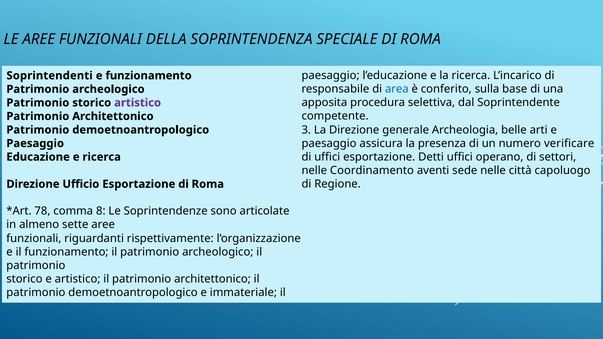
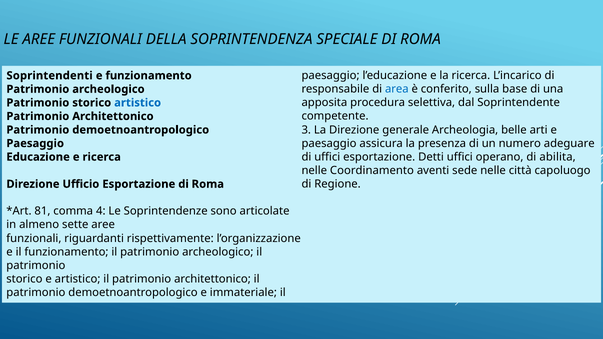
artistico colour: purple -> blue (138, 103)
verificare: verificare -> adeguare (569, 143)
settori: settori -> abilita (558, 157)
78: 78 -> 81 (42, 211)
8: 8 -> 4 (101, 211)
